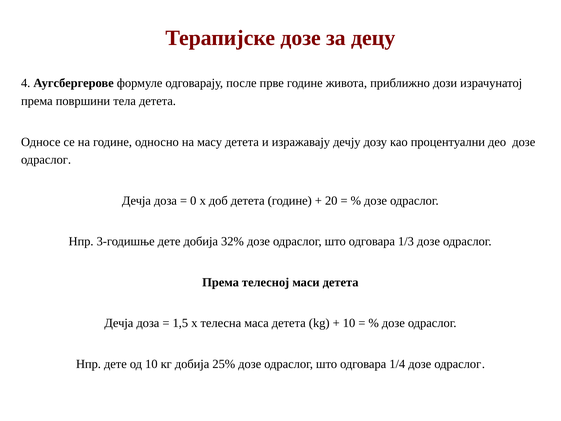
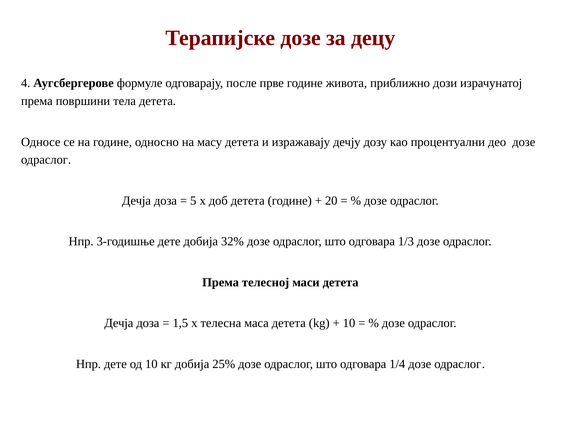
0: 0 -> 5 (193, 201)
